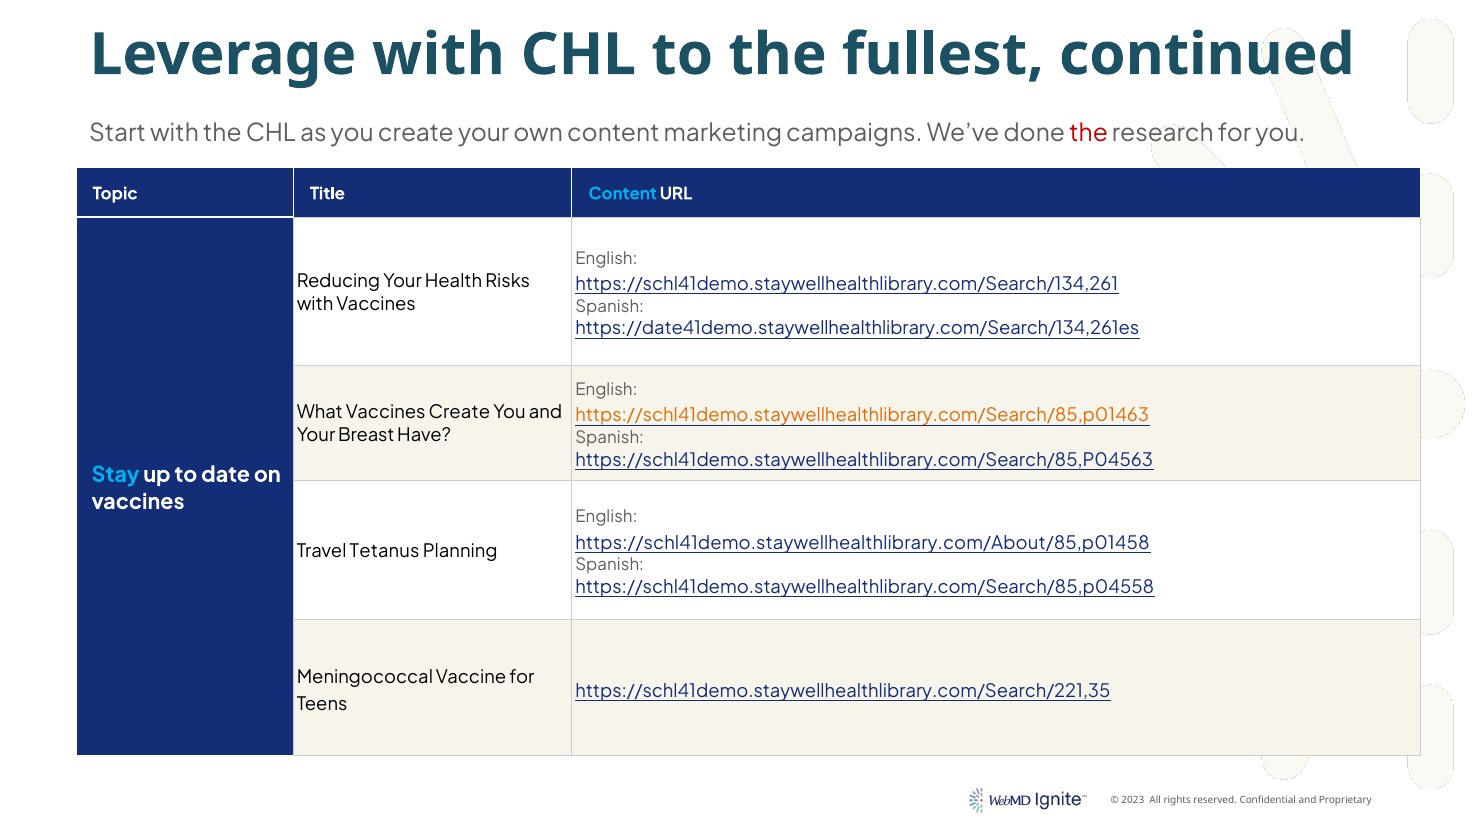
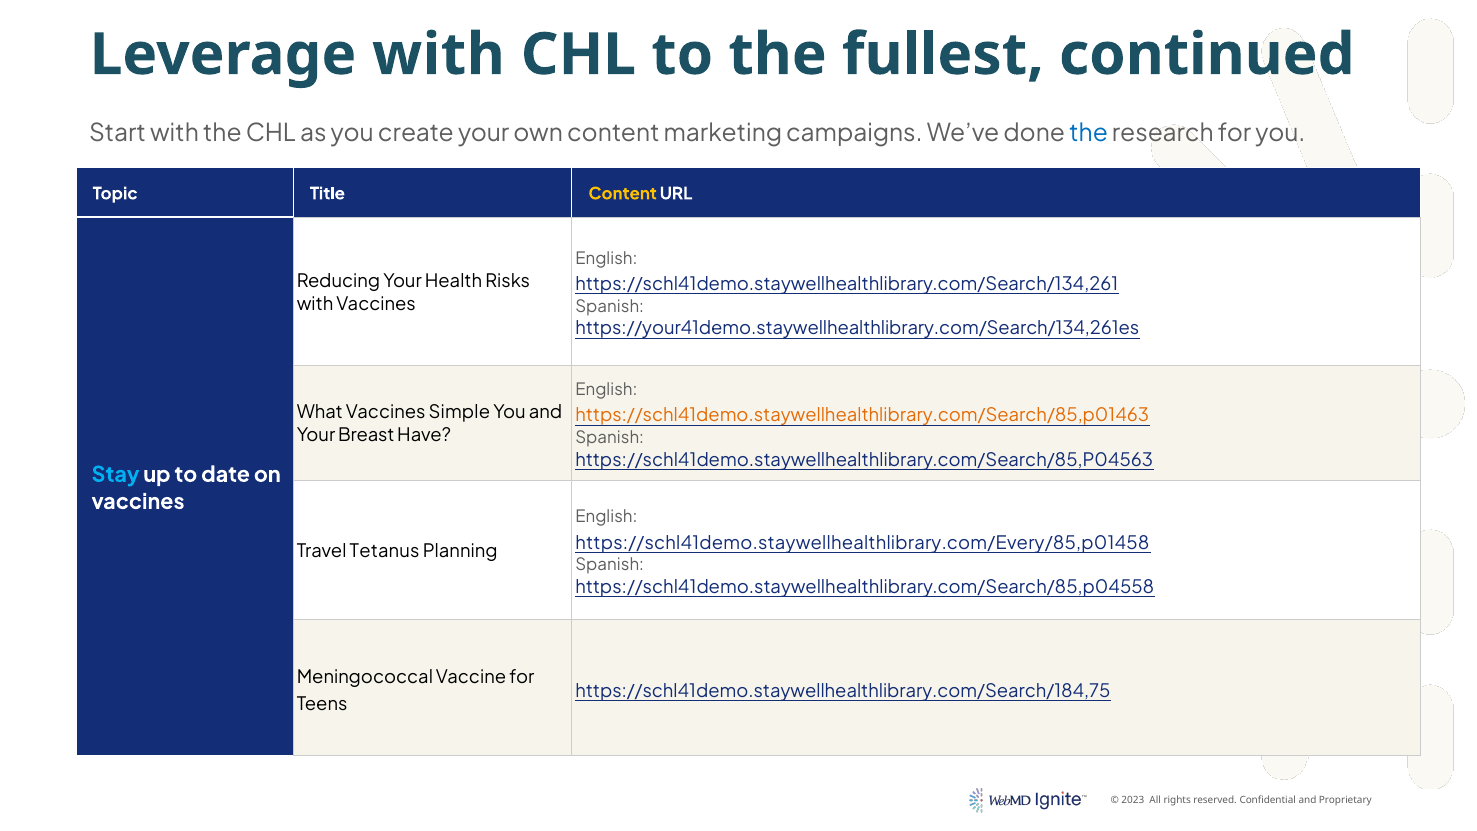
the colour: red -> blue (1089, 134)
Content colour: light blue -> yellow (623, 194)
https://date41demo.staywellhealthlibrary.com/Search/134,261es: https://date41demo.staywellhealthlibrary.com/Search/134,261es -> https://your41demo.staywellhealthlibrary.com/Search/134,261es (857, 329)
Vaccines Create: Create -> Simple (459, 412)
https://schl41demo.staywellhealthlibrary.com/About/85,p01458: https://schl41demo.staywellhealthlibrary.com/About/85,p01458 -> https://schl41demo.staywellhealthlibrary.com/Every/85,p01458 (862, 543)
https://schl41demo.staywellhealthlibrary.com/Search/221,35: https://schl41demo.staywellhealthlibrary.com/Search/221,35 -> https://schl41demo.staywellhealthlibrary.com/Search/184,75 (843, 691)
